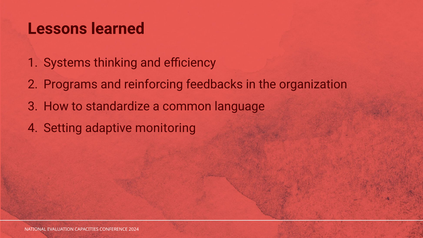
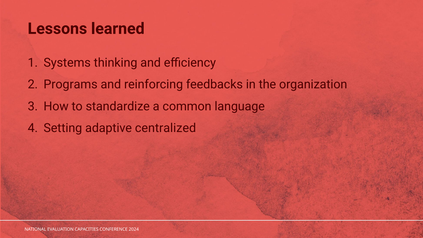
monitoring: monitoring -> centralized (166, 128)
